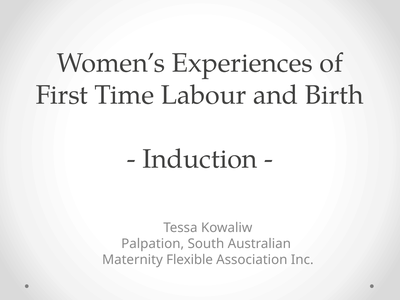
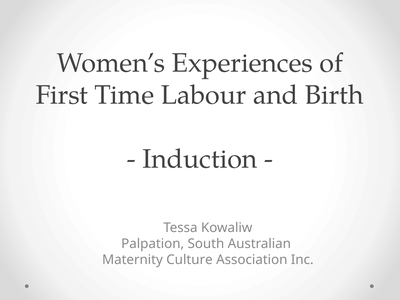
Flexible: Flexible -> Culture (189, 260)
